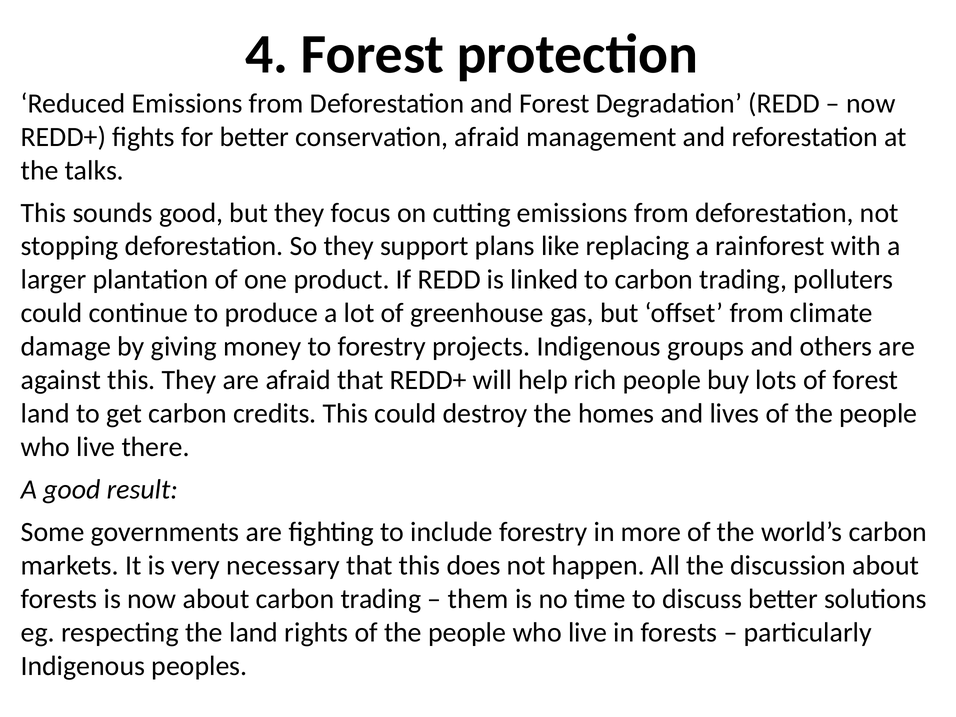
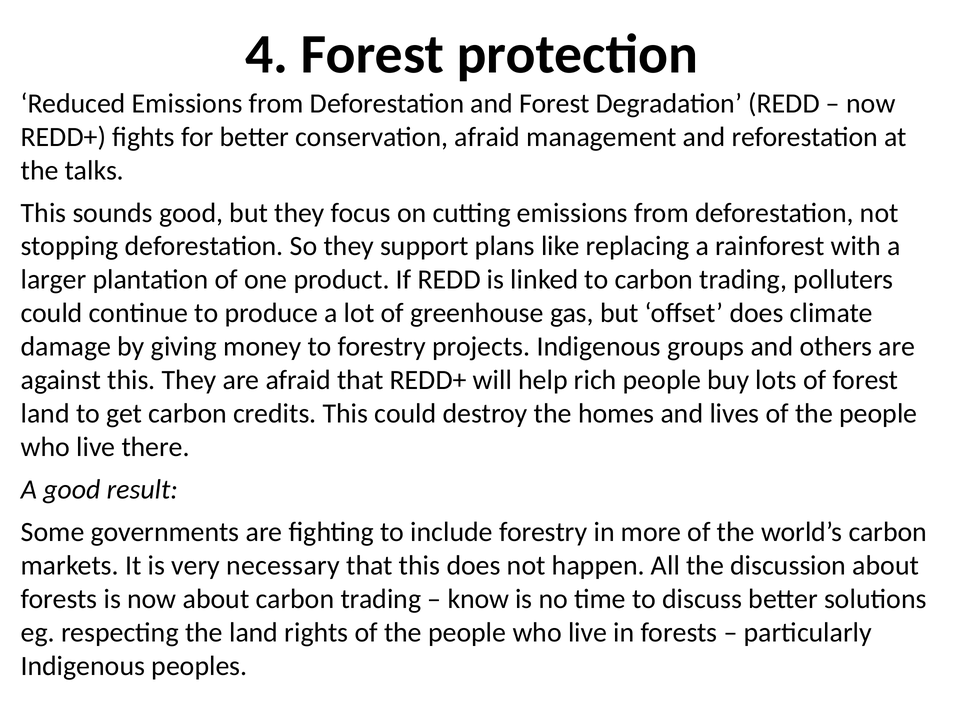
offset from: from -> does (757, 313)
them: them -> know (478, 599)
